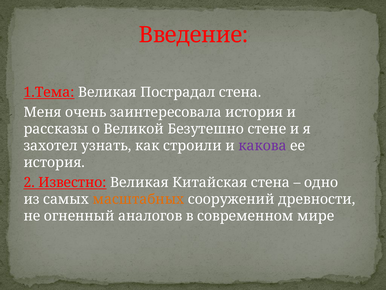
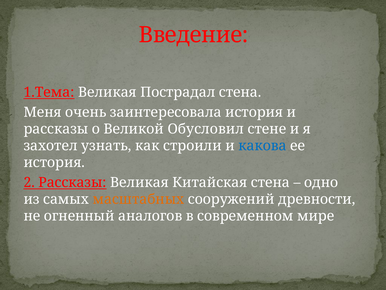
Безутешно: Безутешно -> Обусловил (206, 129)
какова colour: purple -> blue (262, 146)
2 Известно: Известно -> Рассказы (72, 182)
